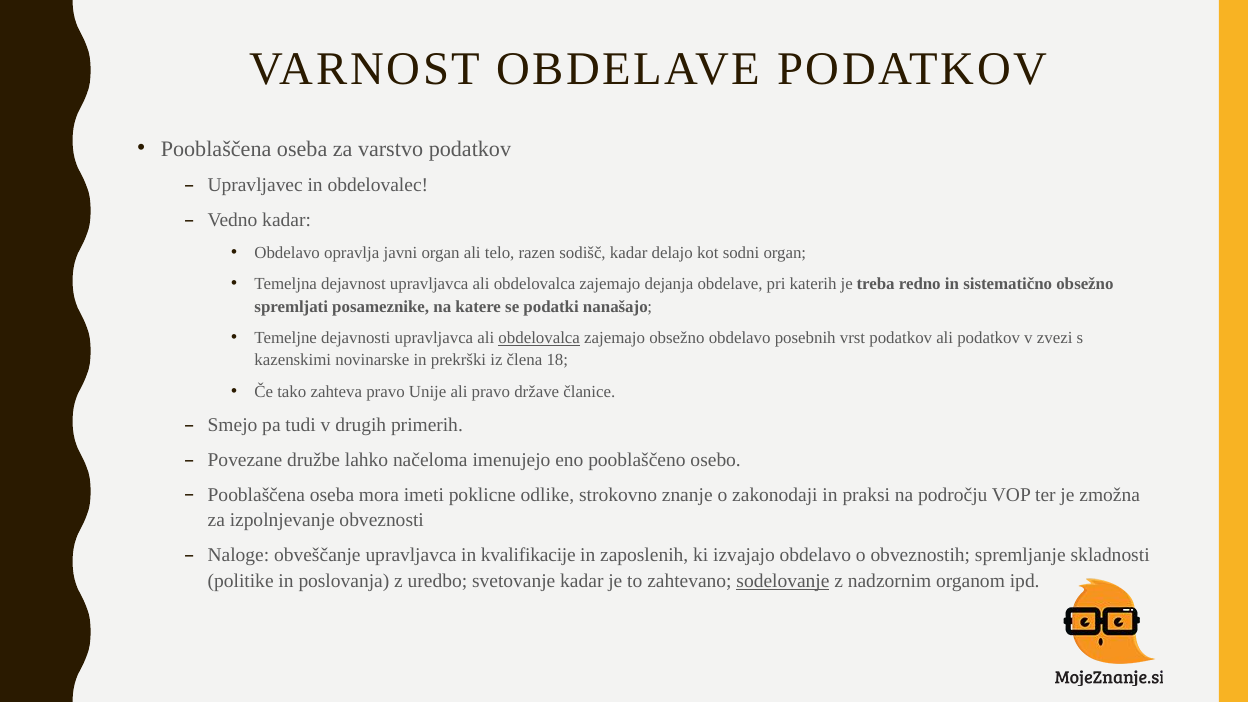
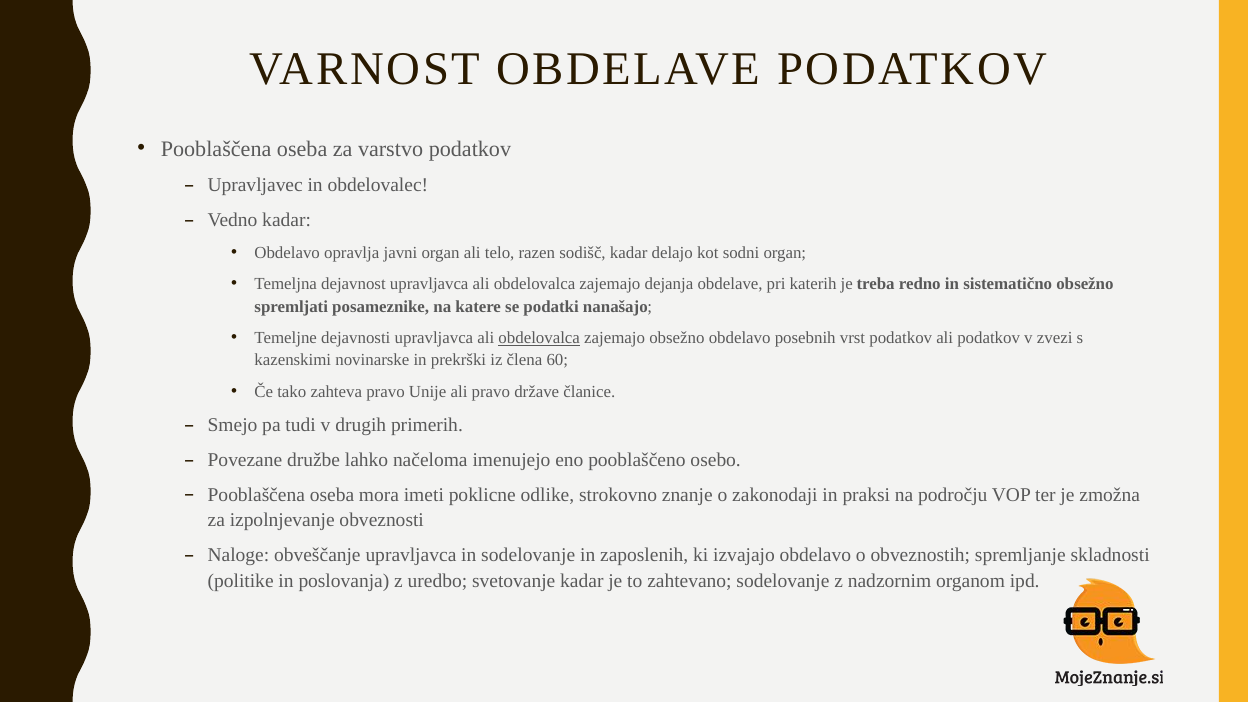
18: 18 -> 60 (557, 360)
in kvalifikacije: kvalifikacije -> sodelovanje (528, 555)
sodelovanje underline: present -> none (783, 581)
